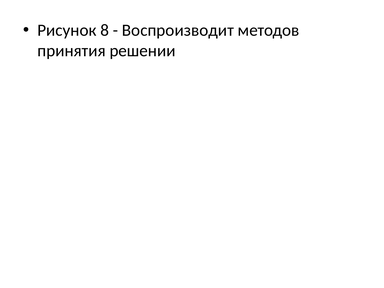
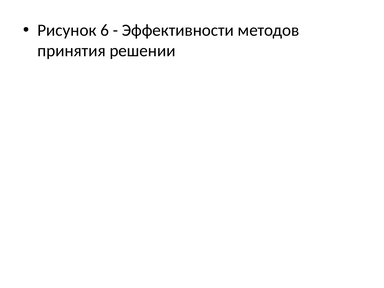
8: 8 -> 6 (105, 30)
Воспроизводит: Воспроизводит -> Эффективности (178, 30)
